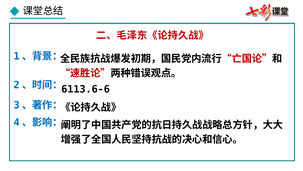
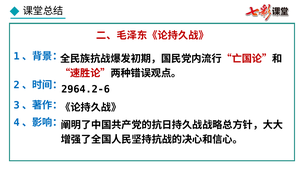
6113.6-6: 6113.6-6 -> 2964.2-6 (86, 89)
